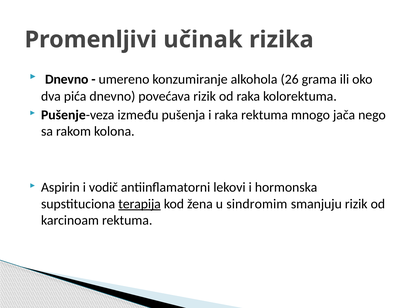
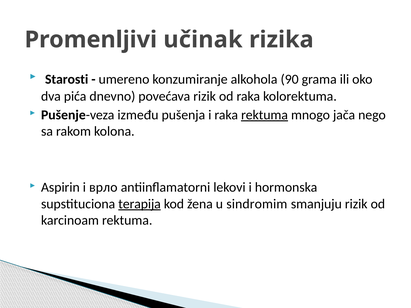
Dnevno: Dnevno -> Starosti (67, 80)
26: 26 -> 90 (290, 80)
rektuma underline: none -> present (265, 115)
vodič: vodič -> врло (103, 188)
